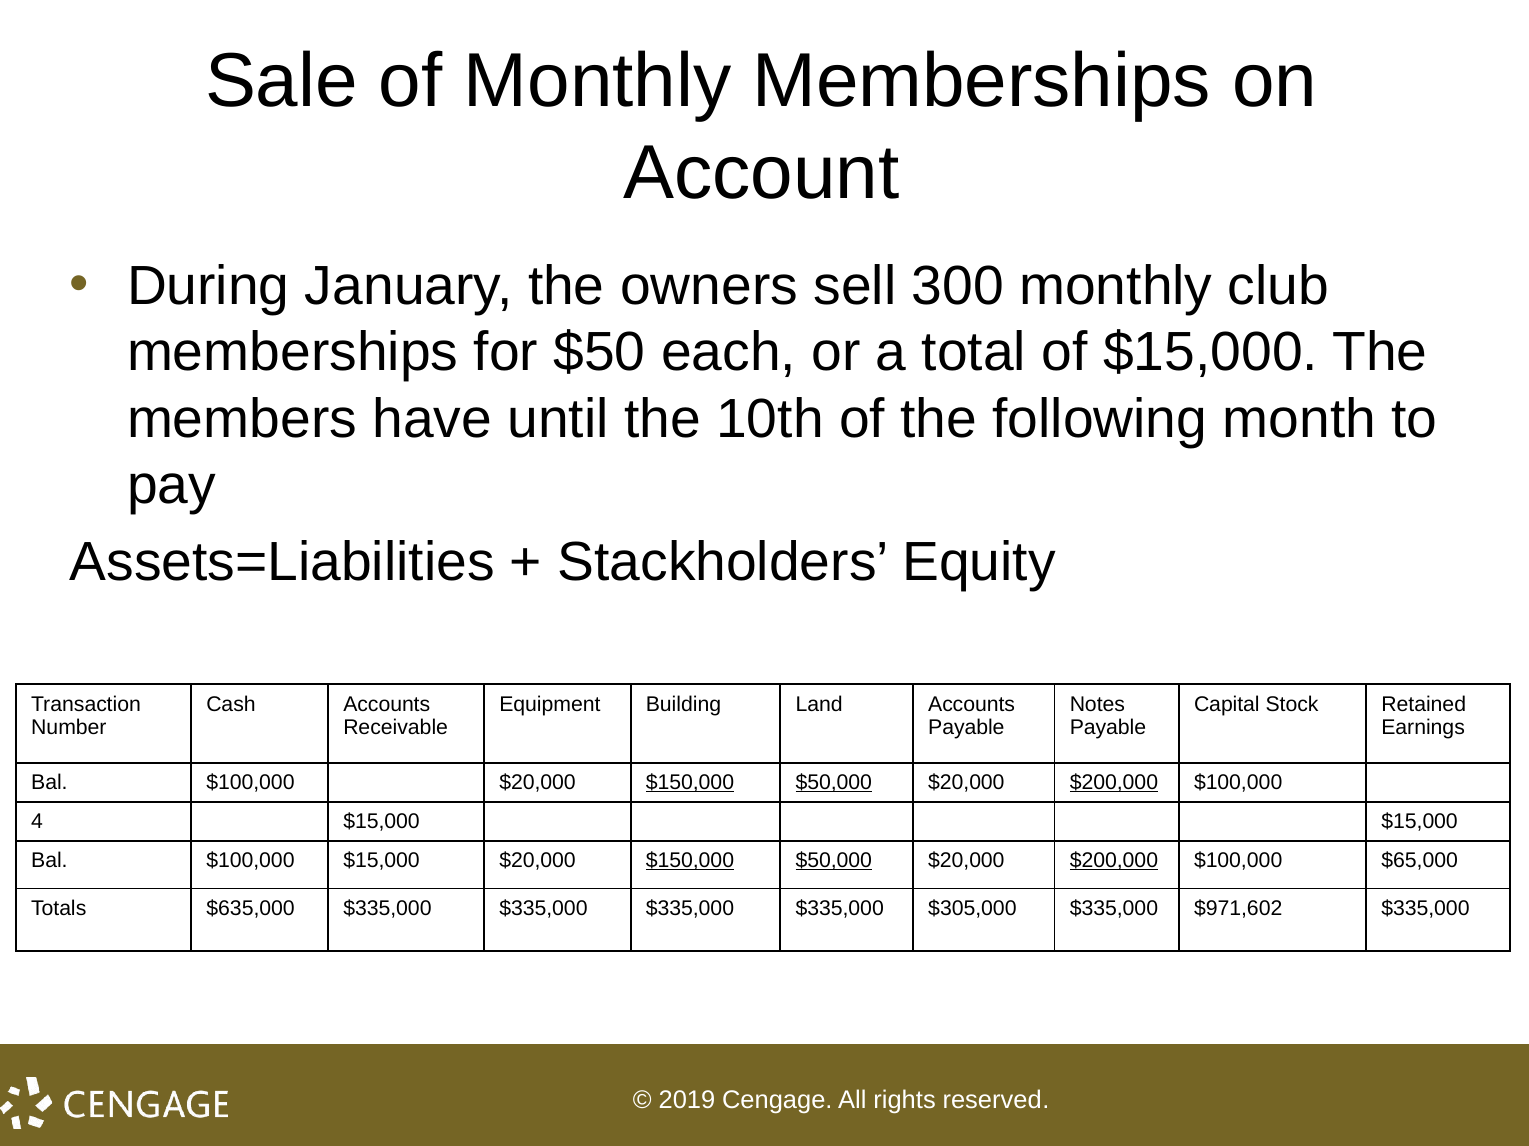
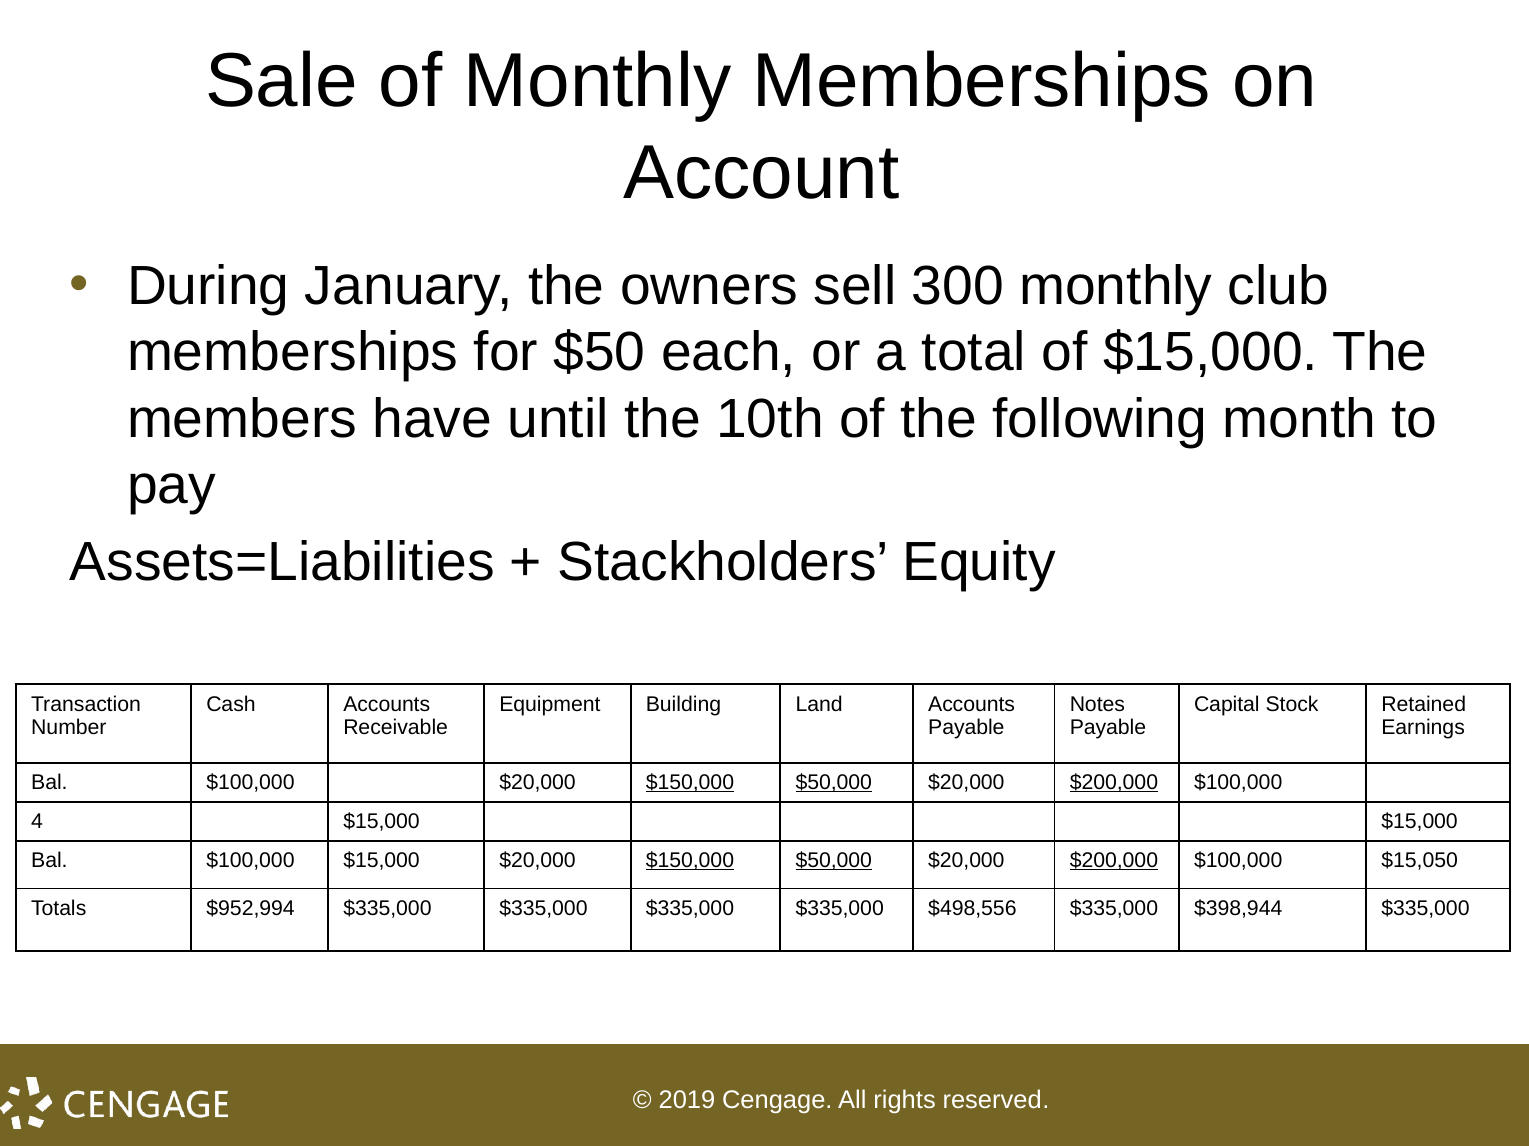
$65,000: $65,000 -> $15,050 (1420, 861)
$635,000: $635,000 -> $952,994 (251, 909)
$305,000: $305,000 -> $498,556 (972, 909)
$971,602: $971,602 -> $398,944 (1238, 909)
